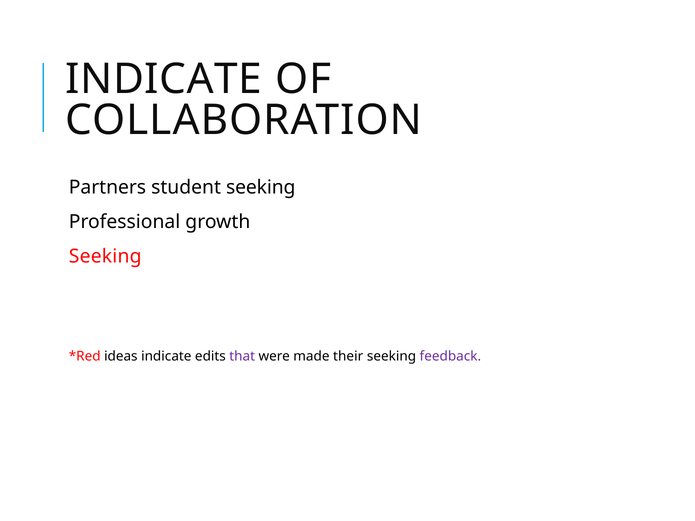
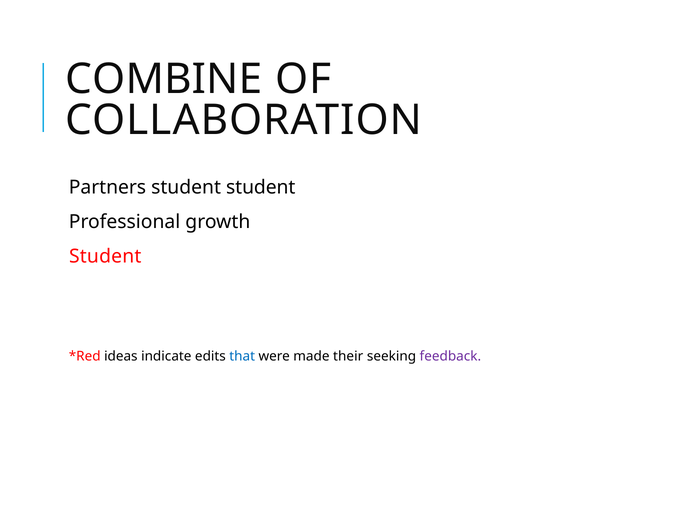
INDICATE: INDICATE -> COMBINE (164, 79)
student seeking: seeking -> student (261, 188)
Seeking: Seeking -> Student (105, 256)
that colour: purple -> blue (242, 356)
